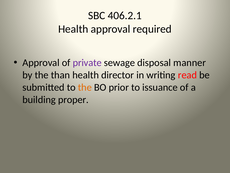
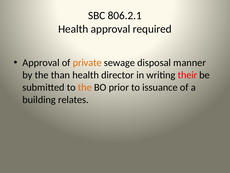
406.2.1: 406.2.1 -> 806.2.1 (125, 16)
private colour: purple -> orange (87, 63)
read: read -> their (187, 75)
proper: proper -> relates (73, 99)
